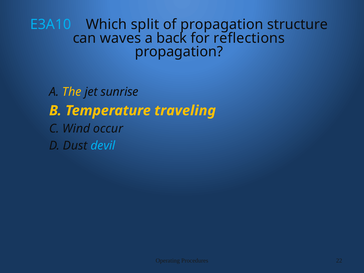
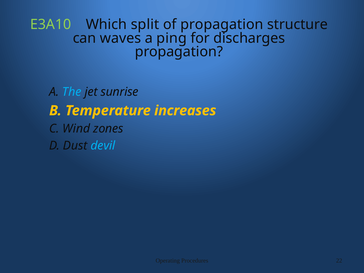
E3A10 colour: light blue -> light green (51, 25)
back: back -> ping (172, 38)
reflections: reflections -> discharges (249, 38)
The colour: yellow -> light blue (72, 92)
traveling: traveling -> increases (185, 111)
occur: occur -> zones (108, 129)
